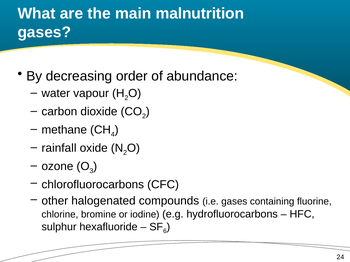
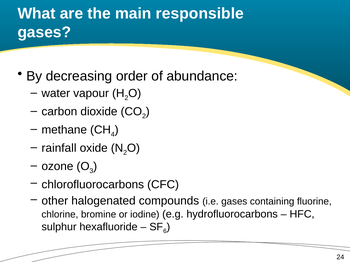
malnutrition: malnutrition -> responsible (200, 14)
